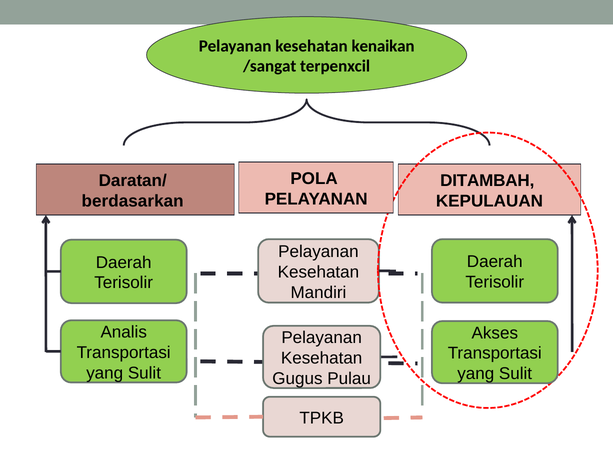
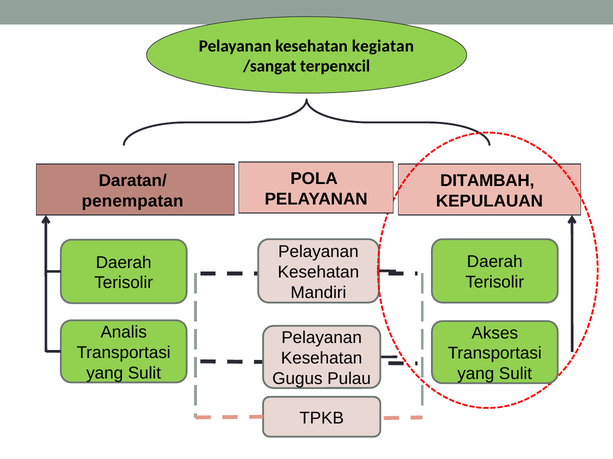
kenaikan: kenaikan -> kegiatan (383, 46)
berdasarkan: berdasarkan -> penempatan (133, 201)
